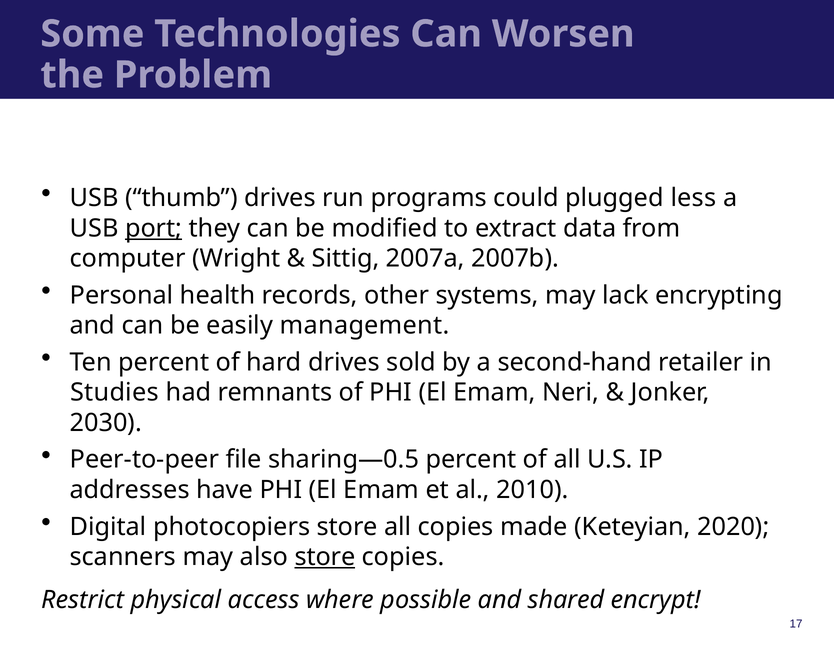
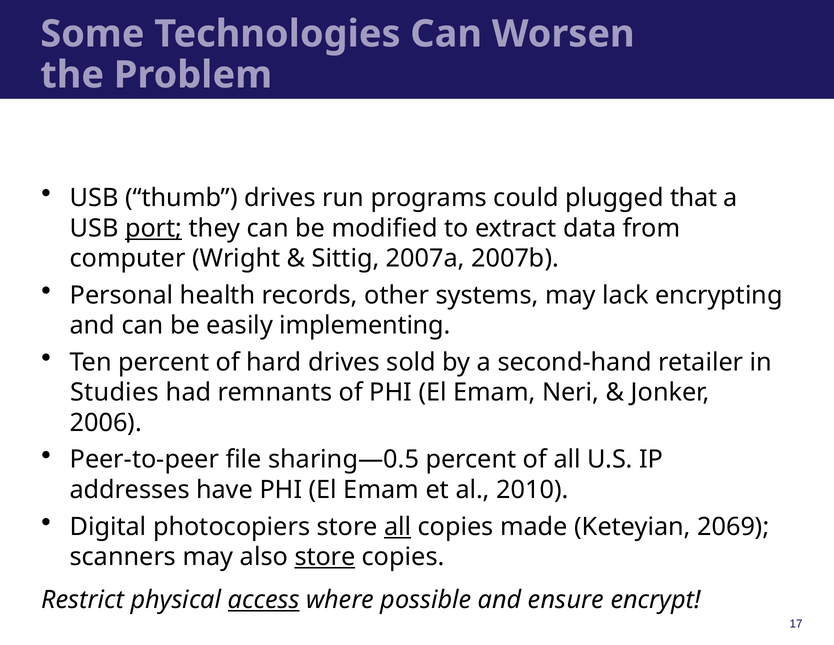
less: less -> that (694, 198)
management: management -> implementing (365, 325)
2030: 2030 -> 2006 (106, 423)
all underline: none -> present (398, 526)
2020: 2020 -> 2069 (733, 526)
access underline: none -> present (264, 600)
shared: shared -> ensure (566, 600)
